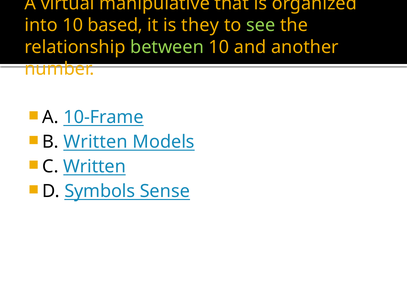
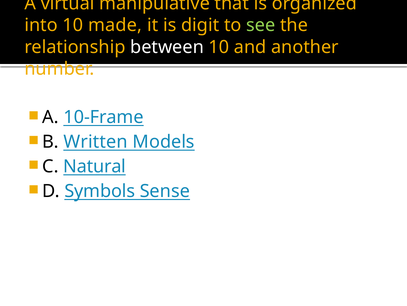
based: based -> made (115, 25)
they: they -> digit (200, 25)
between colour: light green -> white (167, 47)
C Written: Written -> Natural (95, 166)
